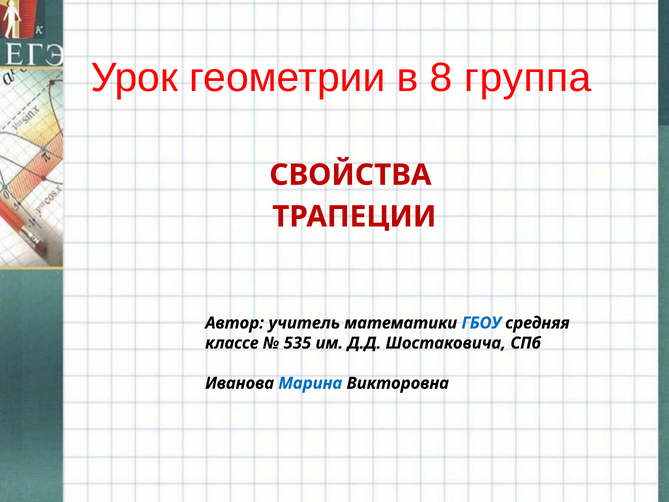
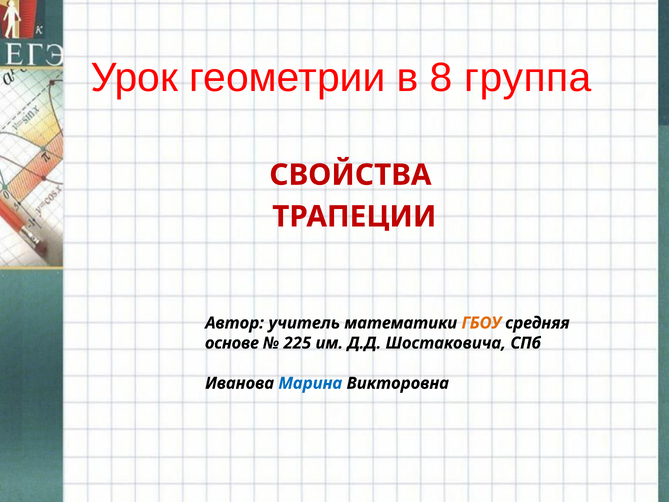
ГБОУ colour: blue -> orange (481, 323)
классе: классе -> основе (232, 343)
535: 535 -> 225 (297, 343)
